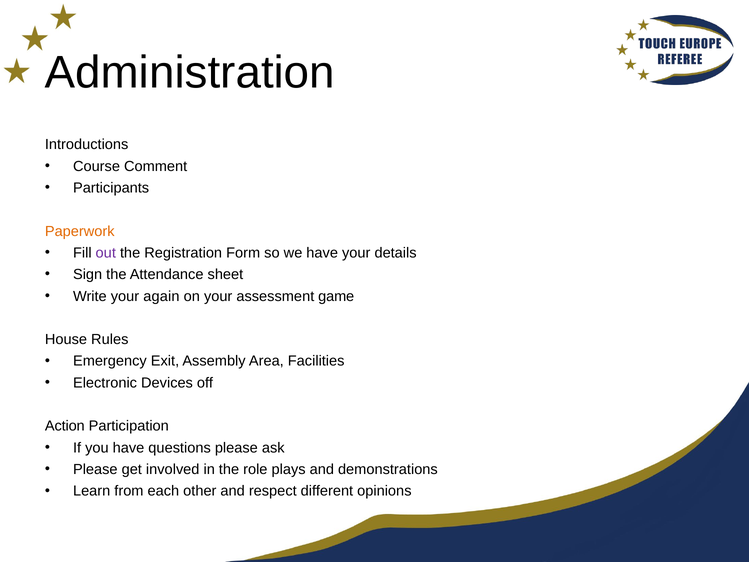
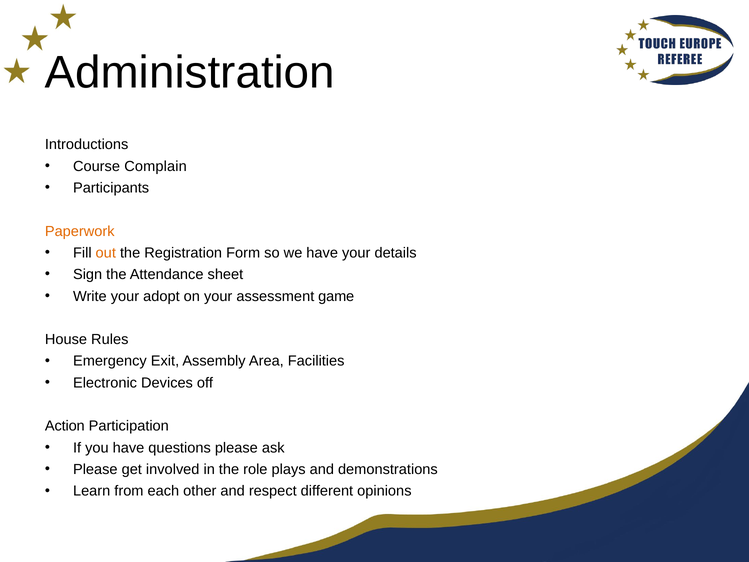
Comment: Comment -> Complain (156, 166)
out colour: purple -> orange (106, 253)
again: again -> adopt (161, 296)
